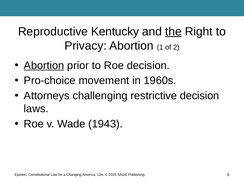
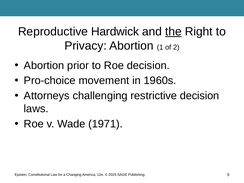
Kentucky: Kentucky -> Hardwick (115, 32)
Abortion underline: present -> none (44, 65)
1943: 1943 -> 1971 (105, 124)
